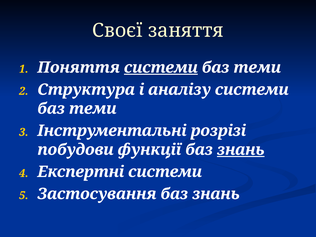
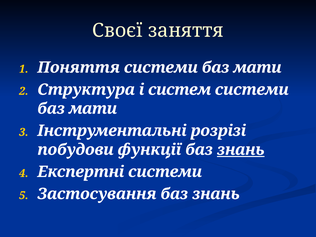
системи underline: present -> none (161, 67)
теми: теми -> мати (257, 67)
аналізу: аналізу -> систем (180, 90)
теми: теми -> мати (93, 109)
